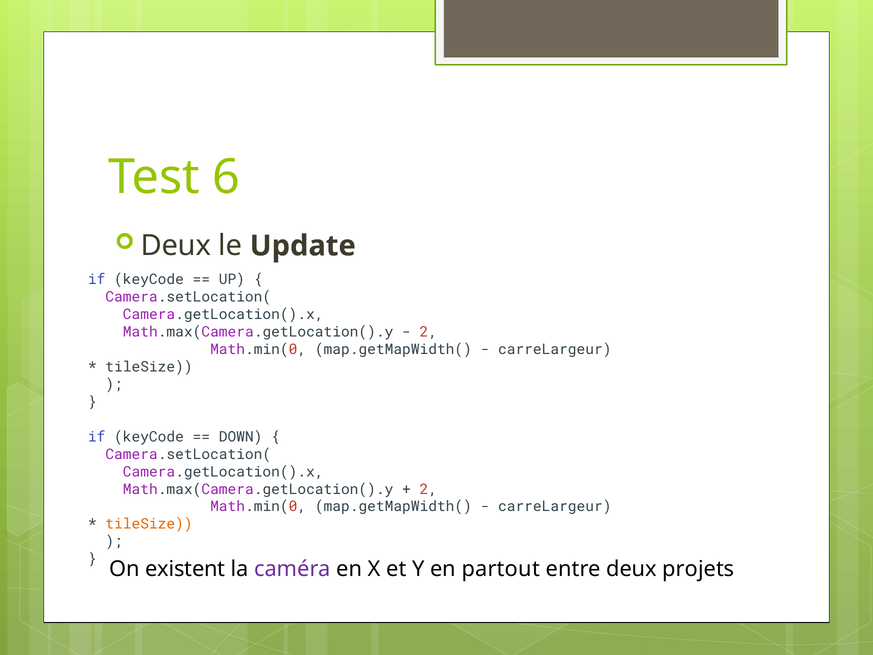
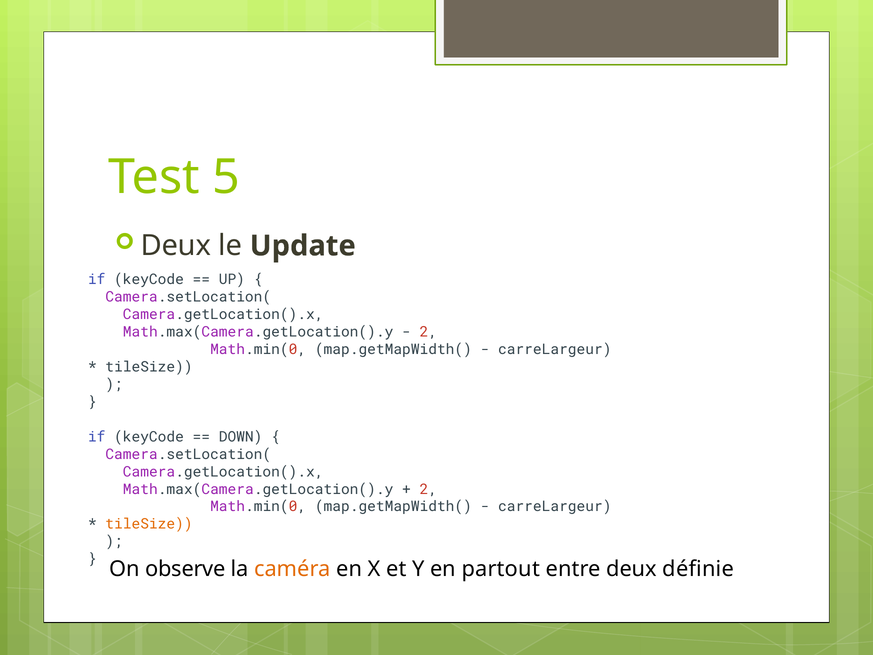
6: 6 -> 5 (226, 177)
existent: existent -> observe (185, 569)
caméra colour: purple -> orange (293, 569)
projets: projets -> définie (698, 569)
